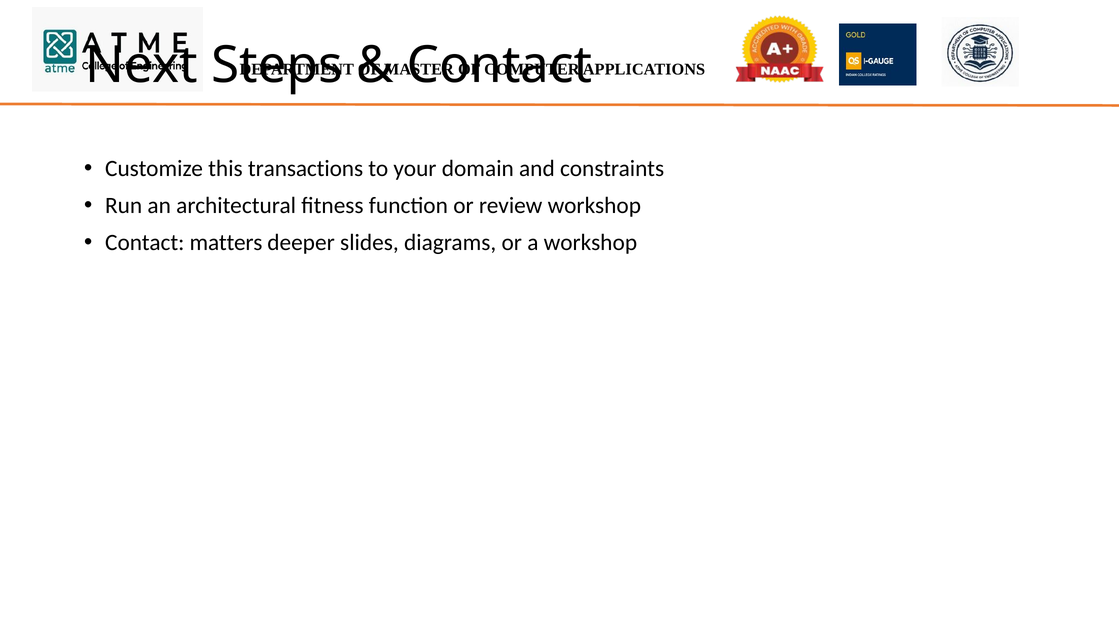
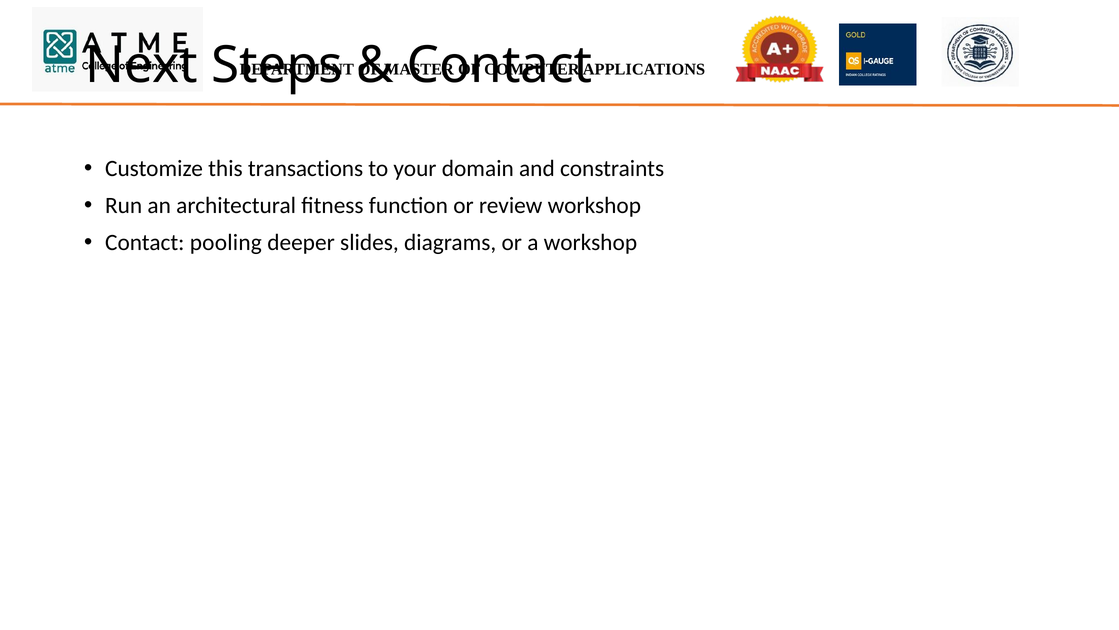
matters: matters -> pooling (226, 242)
